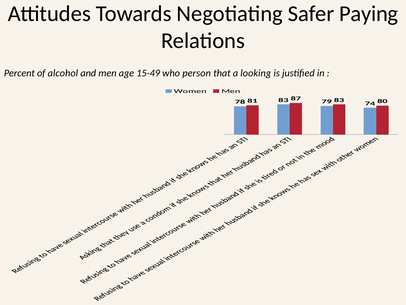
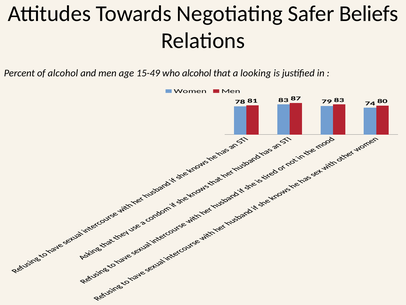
Paying: Paying -> Beliefs (369, 14)
who person: person -> alcohol (197, 73)
